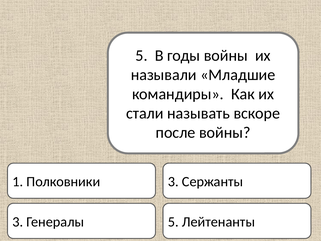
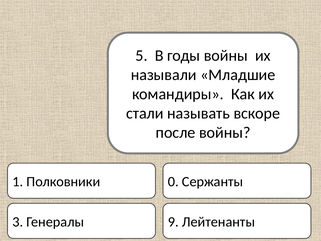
Полковники 3: 3 -> 0 (173, 182)
Генералы 5: 5 -> 9 (173, 222)
